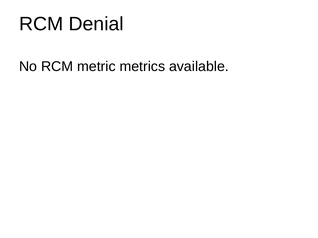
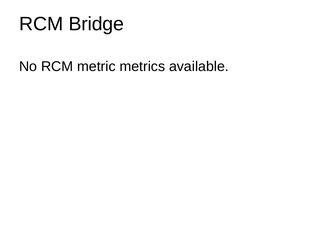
Denial: Denial -> Bridge (96, 24)
